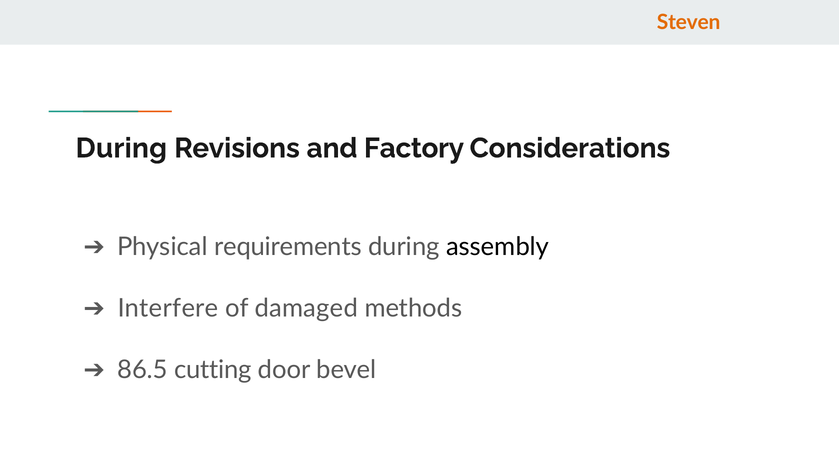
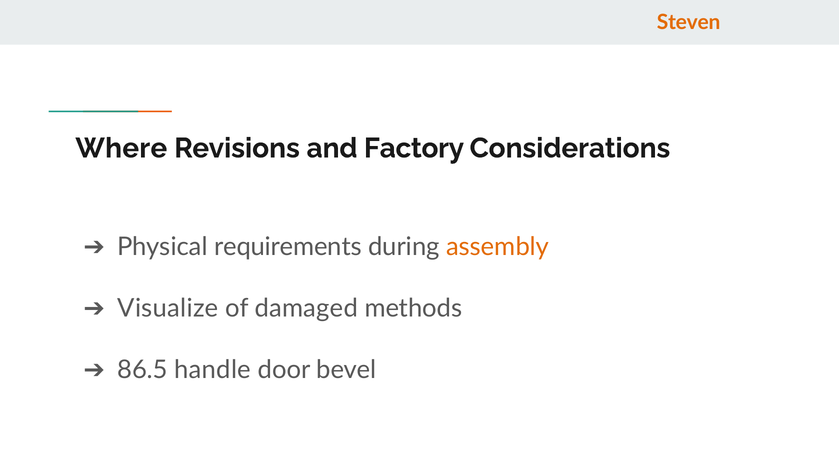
During: During -> Where (121, 148)
assembly colour: black -> orange (498, 247)
Interfere: Interfere -> Visualize (168, 308)
cutting: cutting -> handle (213, 370)
